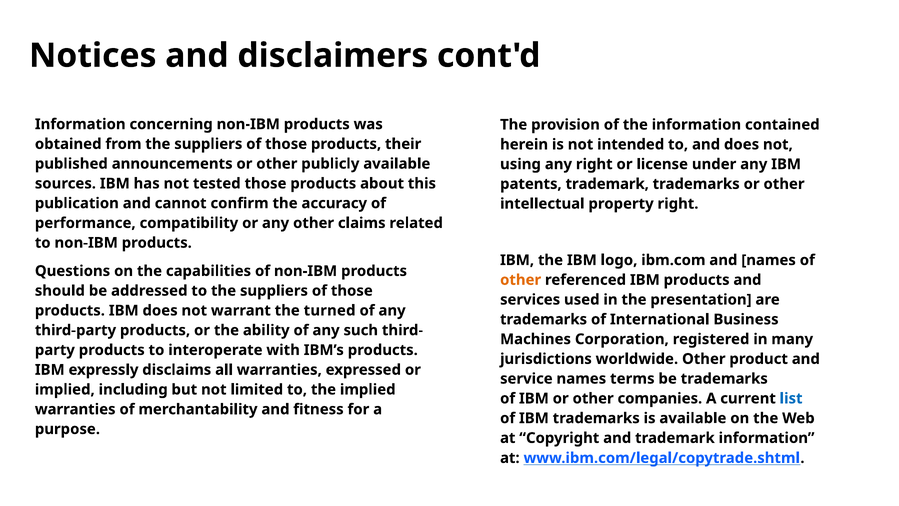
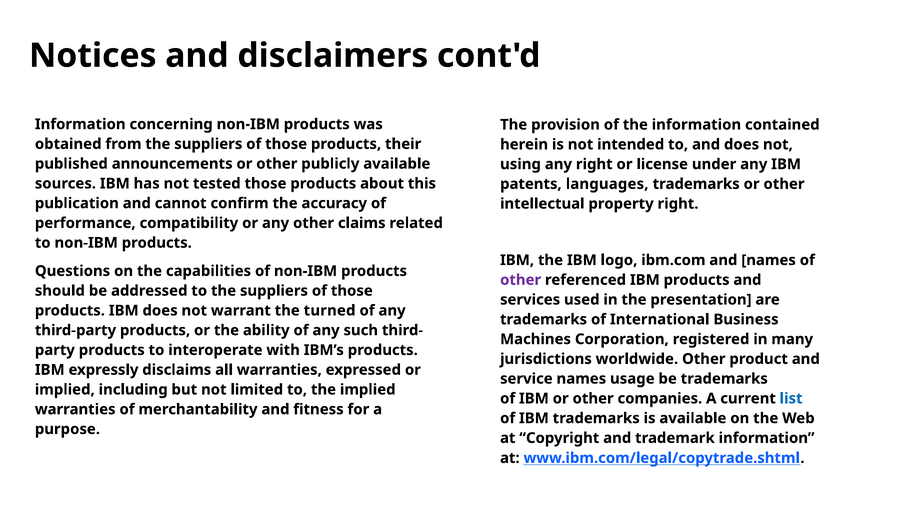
patents trademark: trademark -> languages (607, 184)
other colour: orange -> purple (521, 280)
terms: terms -> usage (632, 378)
